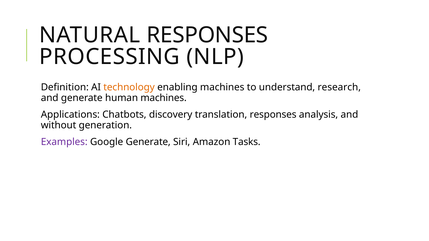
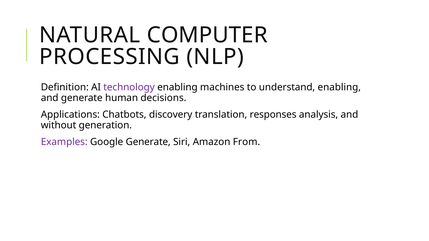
NATURAL RESPONSES: RESPONSES -> COMPUTER (207, 35)
technology colour: orange -> purple (129, 87)
understand research: research -> enabling (339, 87)
human machines: machines -> decisions (163, 98)
Tasks: Tasks -> From (247, 142)
